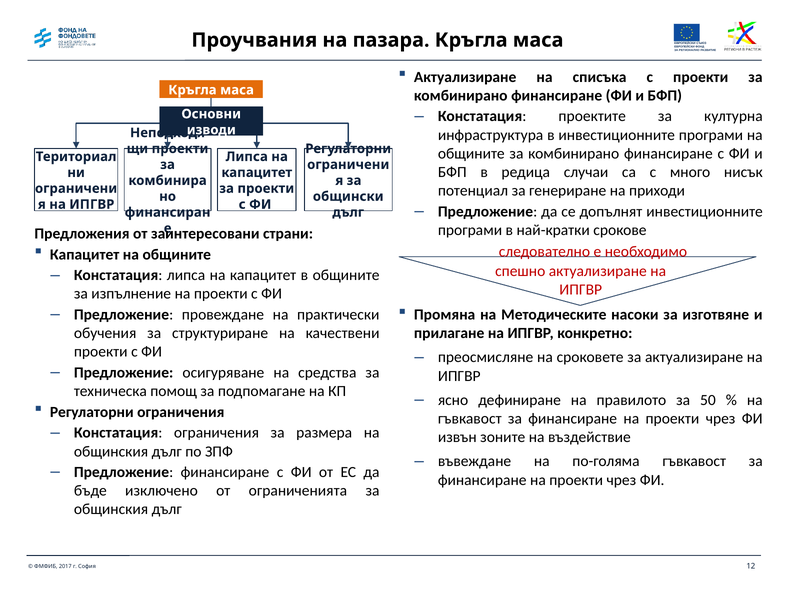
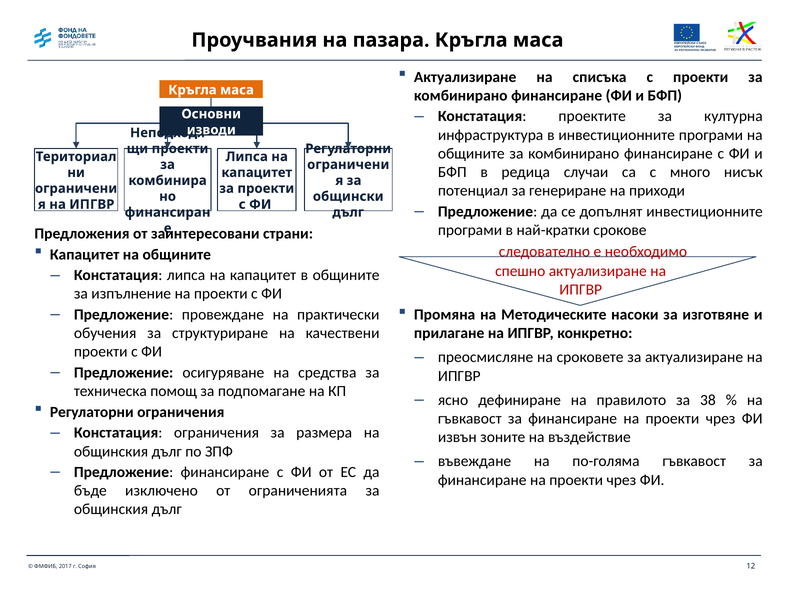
50: 50 -> 38 (708, 401)
